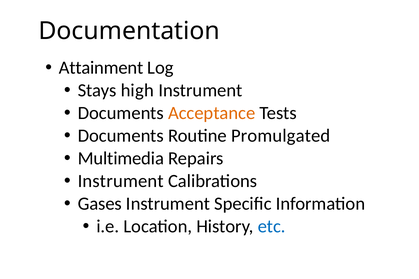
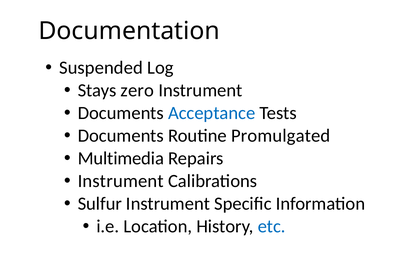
Attainment: Attainment -> Suspended (101, 68)
high: high -> zero (137, 90)
Acceptance colour: orange -> blue (212, 113)
Gases: Gases -> Sulfur (100, 204)
